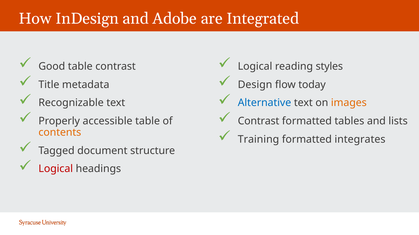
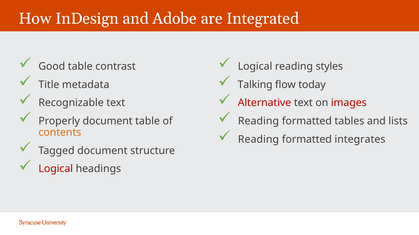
Design: Design -> Talking (255, 85)
Alternative colour: blue -> red (264, 103)
images colour: orange -> red (349, 103)
Properly accessible: accessible -> document (108, 121)
Contrast: Contrast -> Reading (258, 121)
Training: Training -> Reading (258, 140)
